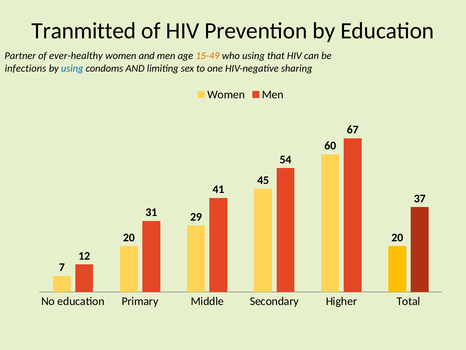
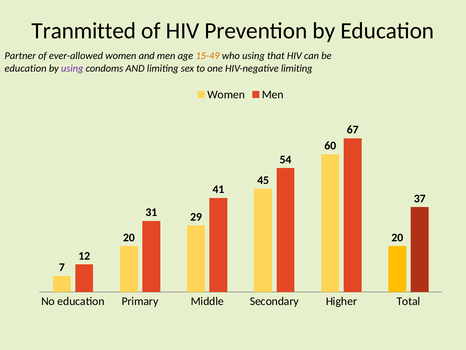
ever-healthy: ever-healthy -> ever-allowed (76, 56)
infections: infections -> education (26, 68)
using colour: blue -> purple (72, 68)
HIV-negative sharing: sharing -> limiting (297, 68)
